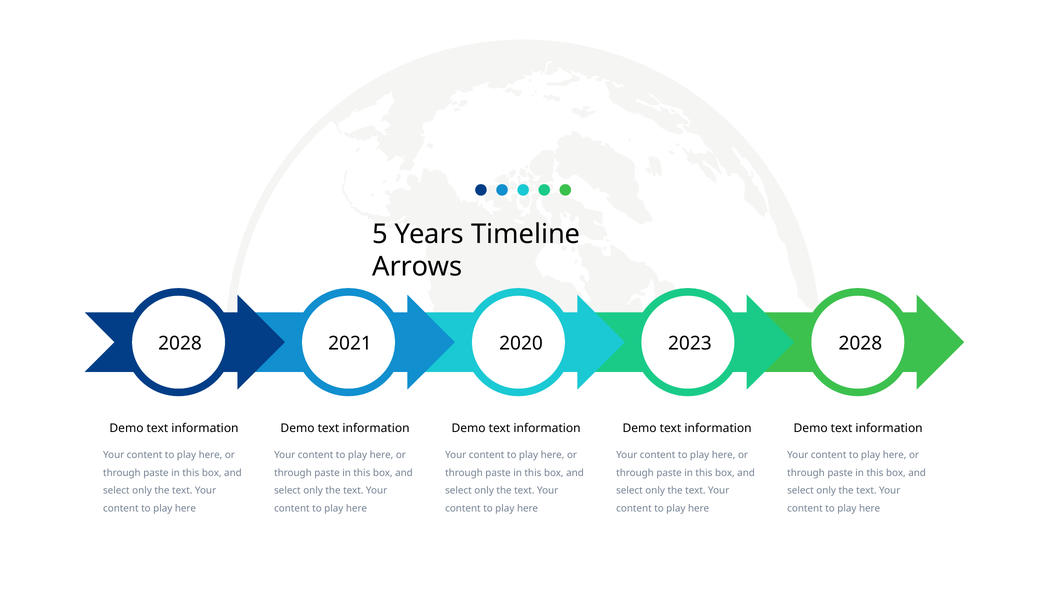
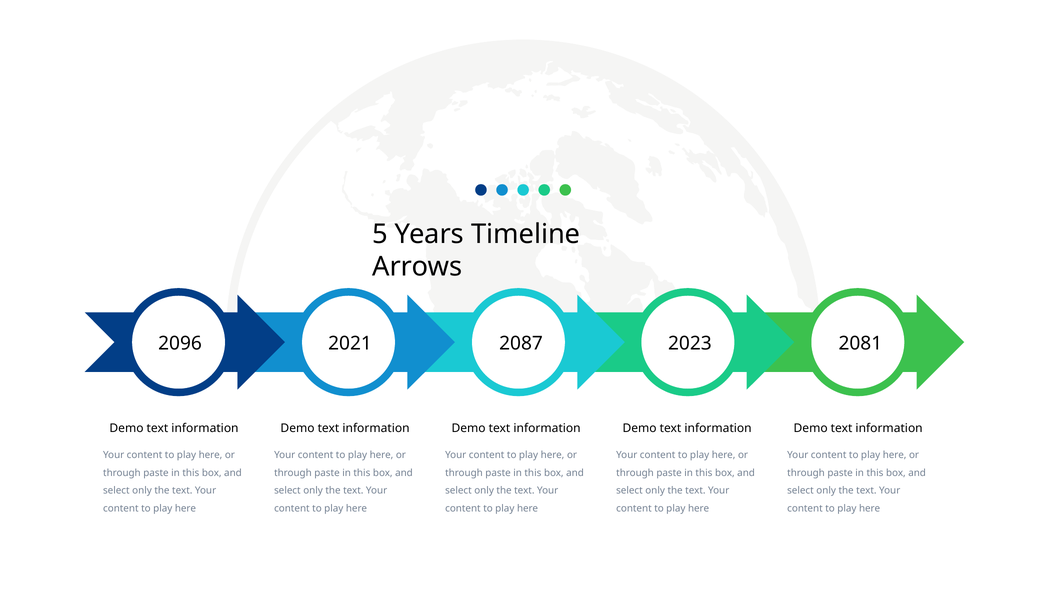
2028: 2028 -> 2096 (180, 344)
2020: 2020 -> 2087 (521, 344)
2023 2028: 2028 -> 2081 (860, 344)
